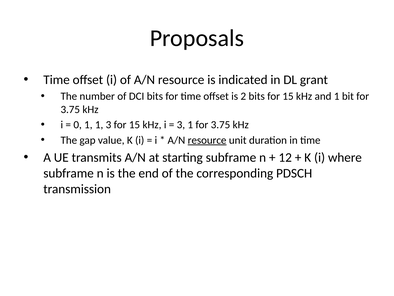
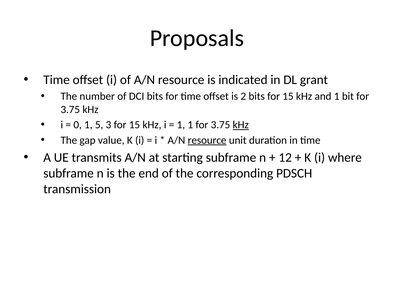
1 1: 1 -> 5 (99, 125)
3: 3 -> 1 (181, 125)
kHz underline: none -> present (241, 125)
